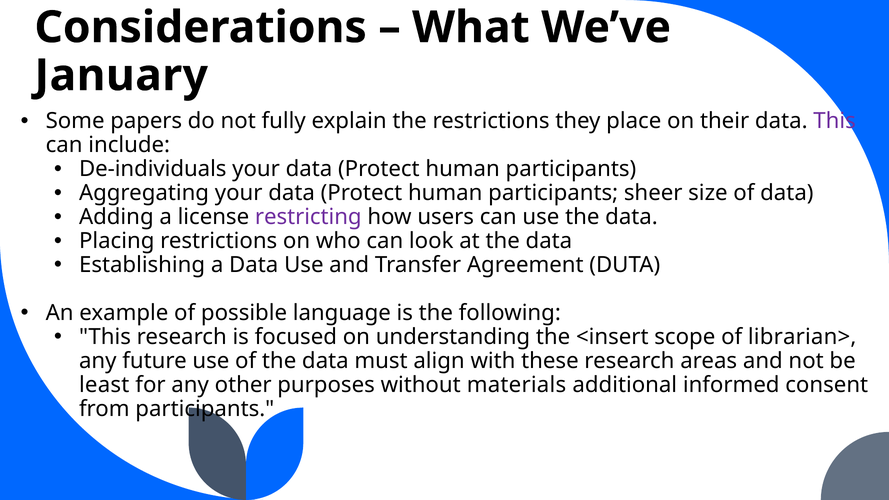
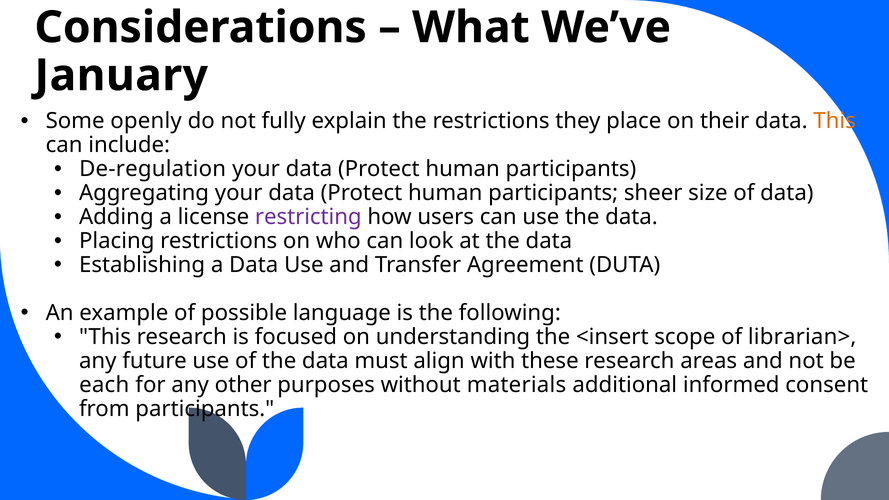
papers: papers -> openly (146, 121)
This colour: purple -> orange (835, 121)
De-individuals: De-individuals -> De-regulation (153, 169)
least: least -> each (104, 385)
